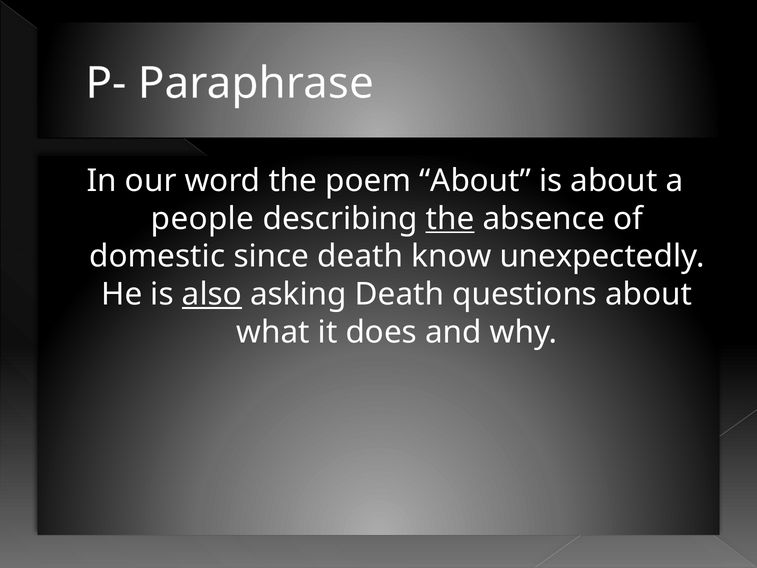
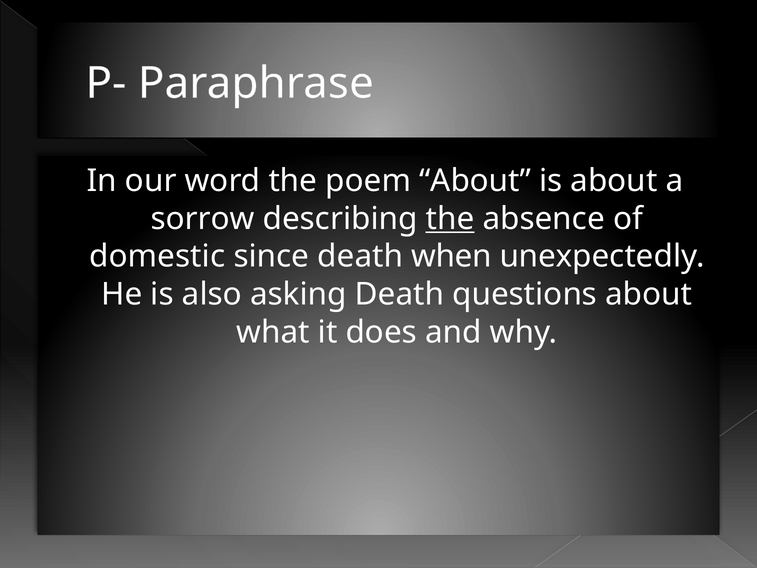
people: people -> sorrow (203, 219)
know: know -> when (451, 256)
also underline: present -> none (212, 294)
